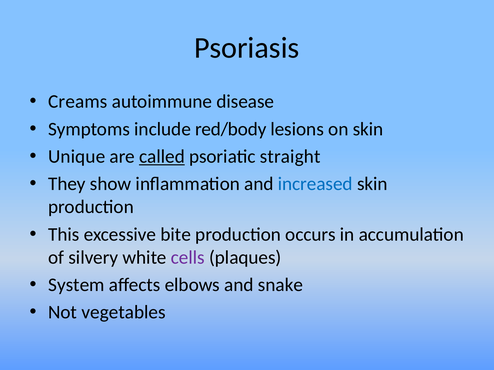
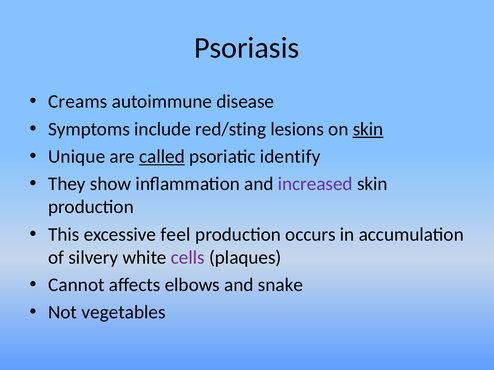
red/body: red/body -> red/sting (231, 129)
skin underline: none -> present (368, 129)
straight: straight -> identify (290, 157)
increased colour: blue -> purple (315, 184)
bite: bite -> feel (176, 235)
System: System -> Cannot (76, 285)
